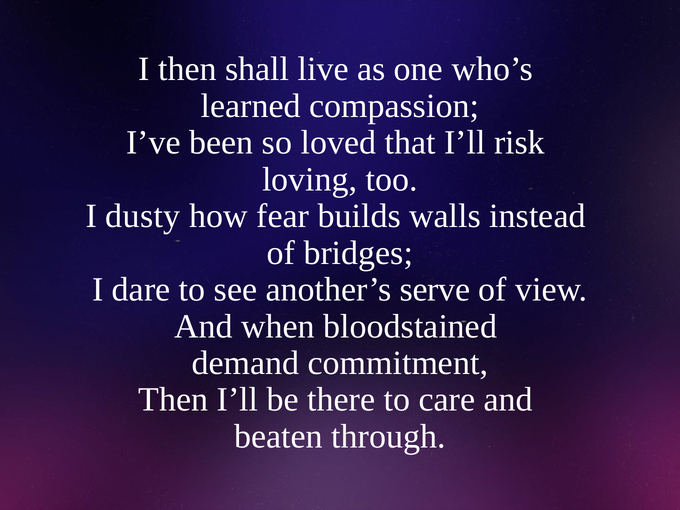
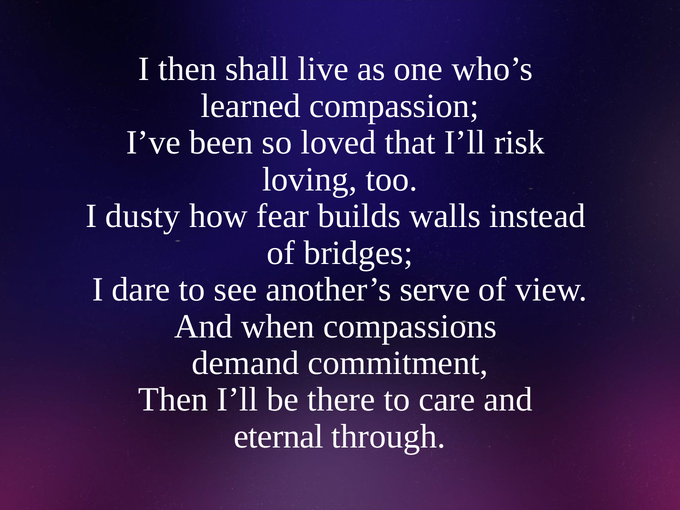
bloodstained: bloodstained -> compassions (410, 326)
beaten: beaten -> eternal (279, 436)
